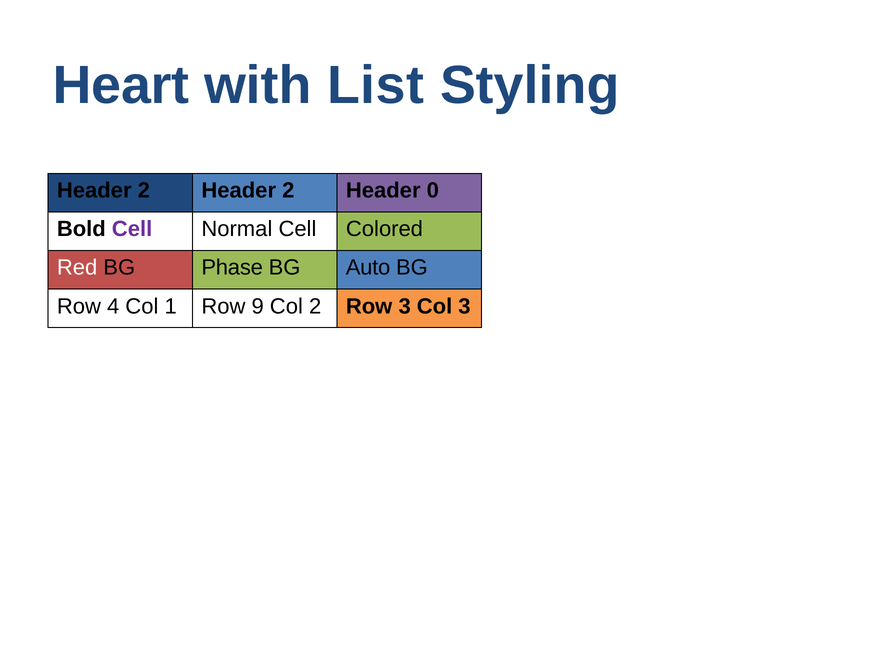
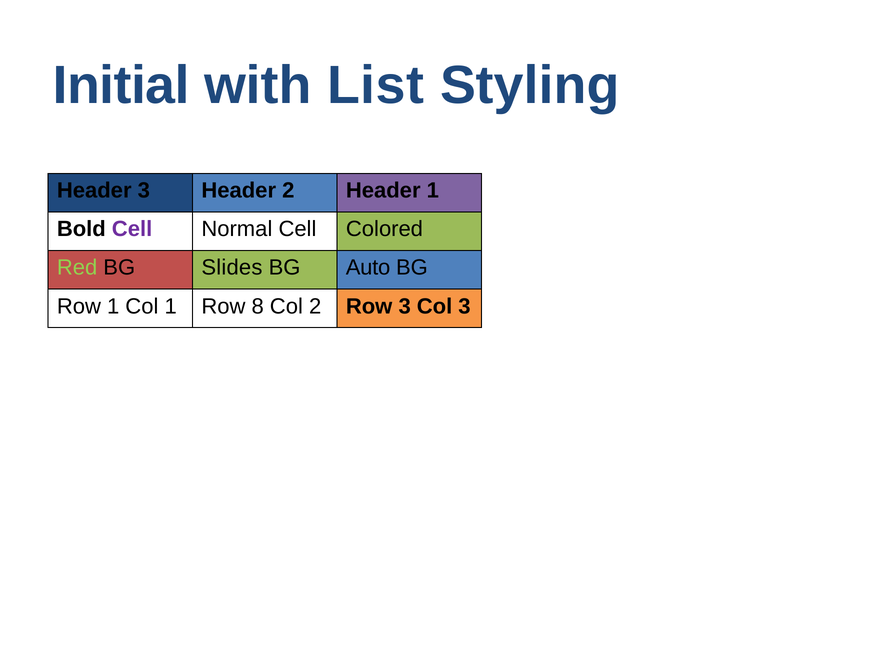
Heart: Heart -> Initial (121, 85)
2: 2 -> 3 (144, 191)
Header 0: 0 -> 1 (433, 191)
Red colour: white -> light green (77, 268)
Phase: Phase -> Slides (232, 268)
Row 4: 4 -> 1 (113, 306)
9: 9 -> 8 (258, 306)
